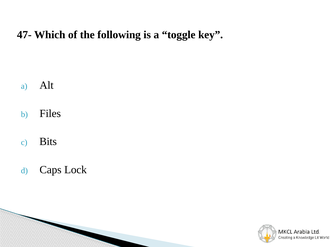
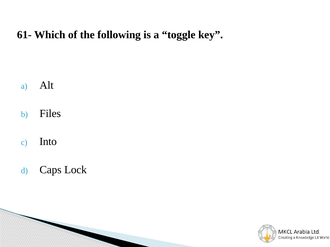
47-: 47- -> 61- (24, 35)
Bits: Bits -> Into (48, 142)
